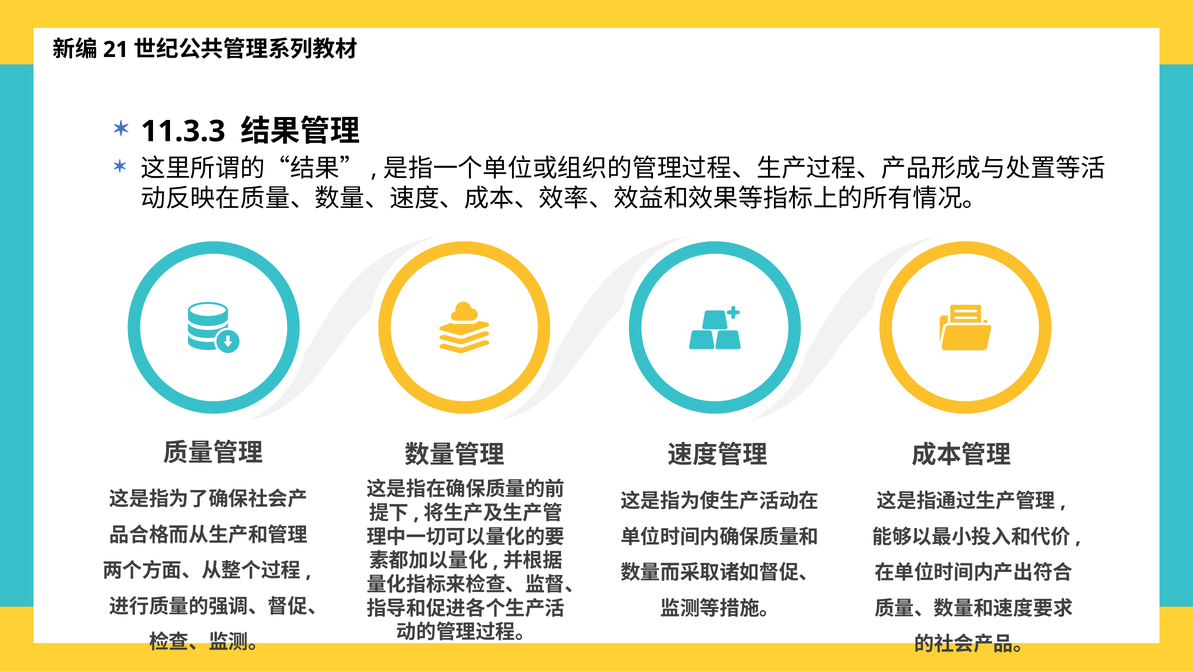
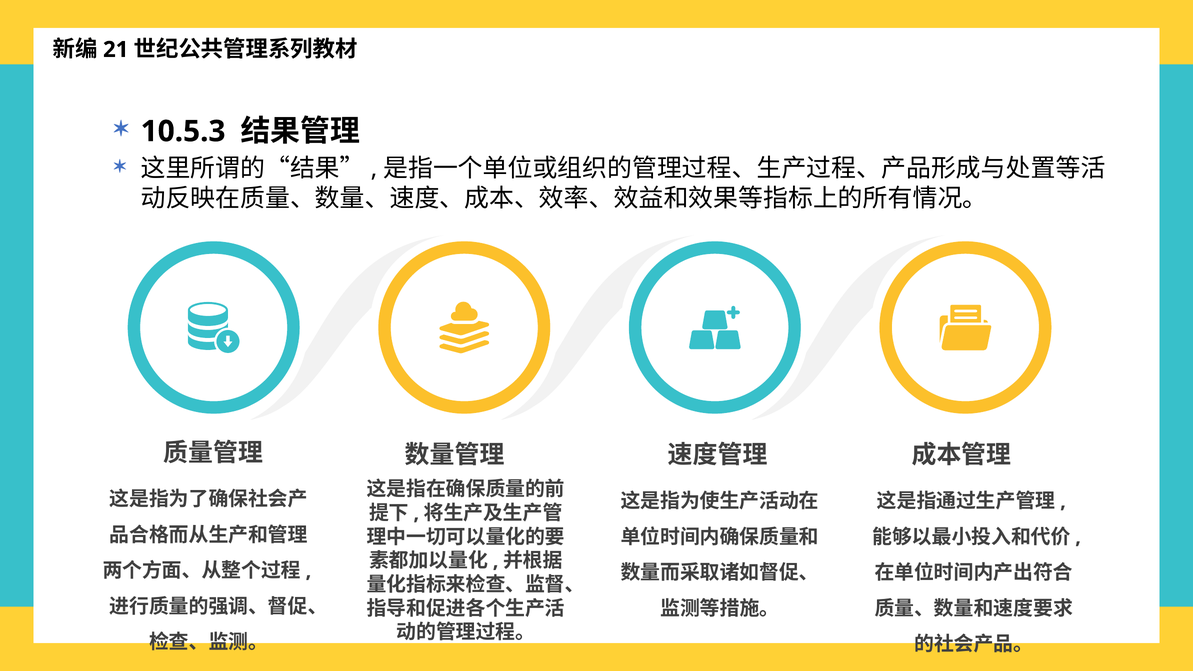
11.3.3: 11.3.3 -> 10.5.3 (183, 131)
